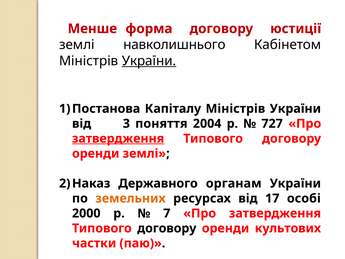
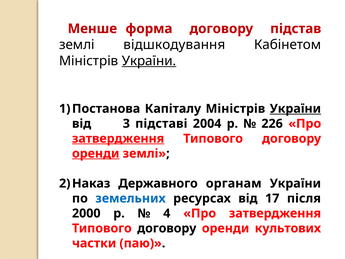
юстиції: юстиції -> підстав (296, 29)
навколишнього: навколишнього -> відшкодування (174, 45)
України underline: none -> present (295, 109)
поняття: поняття -> підставі (161, 123)
727: 727 -> 226 (272, 123)
оренди underline: none -> present (96, 153)
земельних colour: orange -> blue (131, 198)
особі: особі -> після (304, 198)
7: 7 -> 4 (167, 213)
